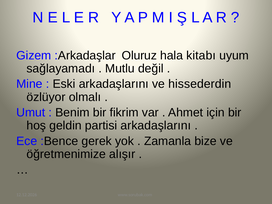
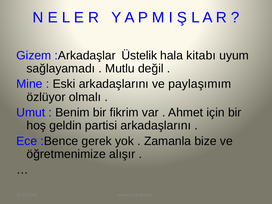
Oluruz: Oluruz -> Üstelik (139, 55)
hissederdin: hissederdin -> paylaşımım (200, 84)
